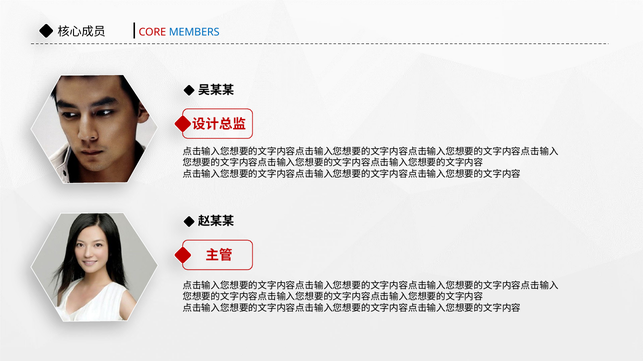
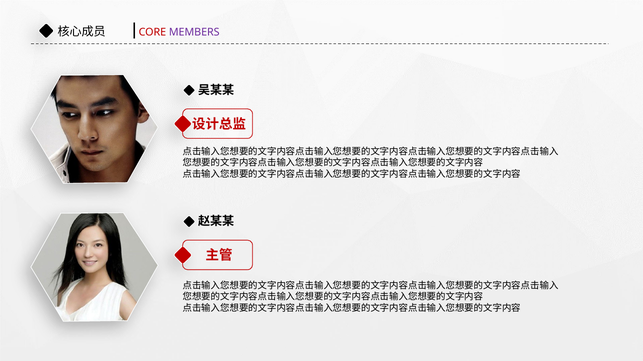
MEMBERS colour: blue -> purple (194, 32)
